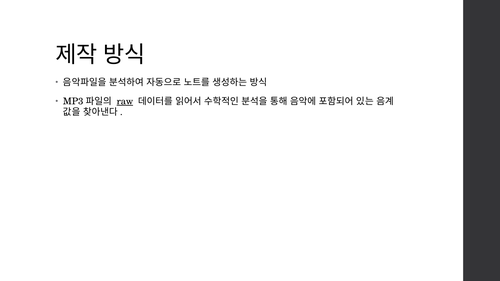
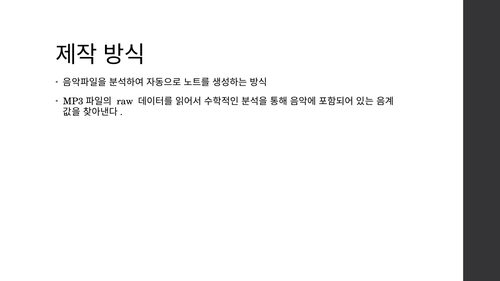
raw underline: present -> none (125, 101)
